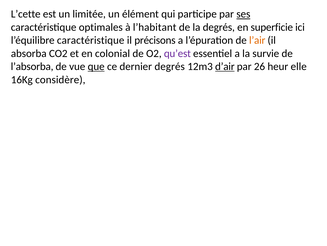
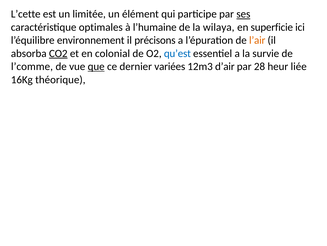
l’habitant: l’habitant -> l’humaine (155, 27)
la degrés: degrés -> wilaya (219, 27)
l’équilibre caractéristique: caractéristique -> environnement (91, 40)
CO2 underline: none -> present (58, 53)
qu’est colour: purple -> blue (177, 53)
l’absorba: l’absorba -> l’comme (32, 66)
dernier degrés: degrés -> variées (170, 66)
d’air underline: present -> none (225, 66)
26: 26 -> 28 (260, 66)
elle: elle -> liée (299, 66)
considère: considère -> théorique (60, 79)
